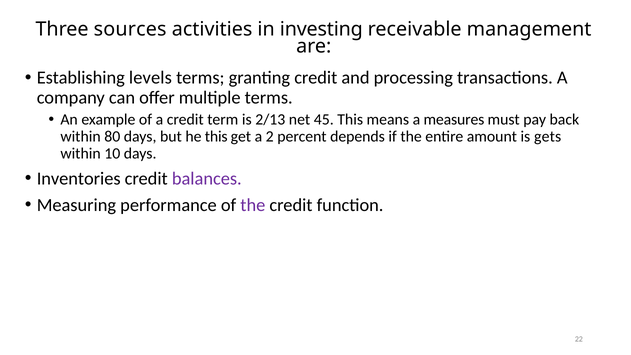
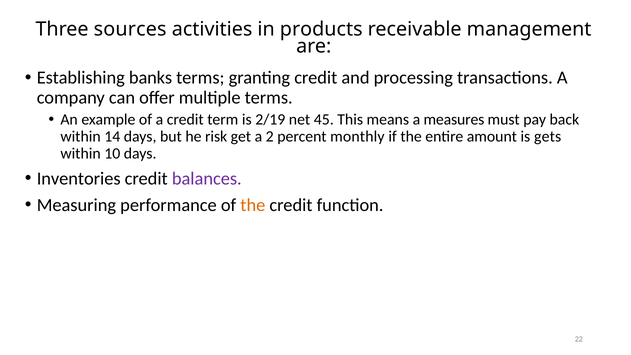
investing: investing -> products (321, 29)
levels: levels -> banks (151, 78)
2/13: 2/13 -> 2/19 (270, 119)
80: 80 -> 14 (112, 136)
he this: this -> risk (216, 136)
depends: depends -> monthly (357, 136)
the colour: purple -> orange (253, 205)
